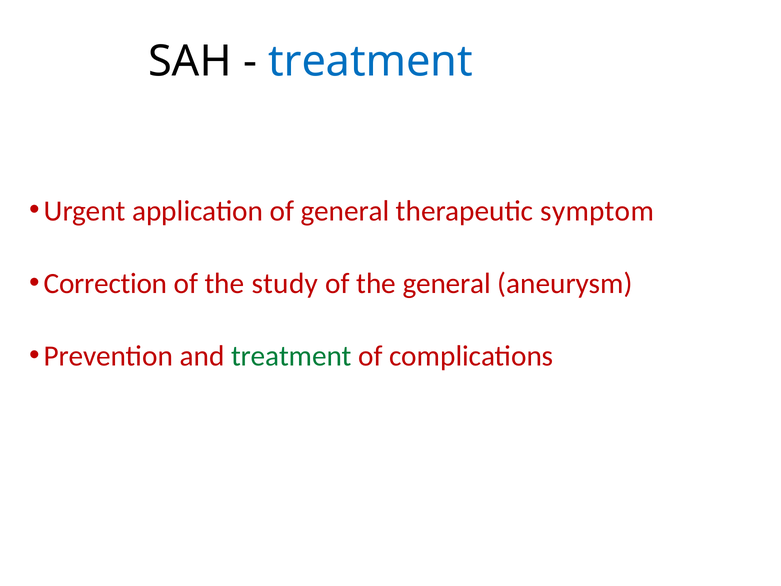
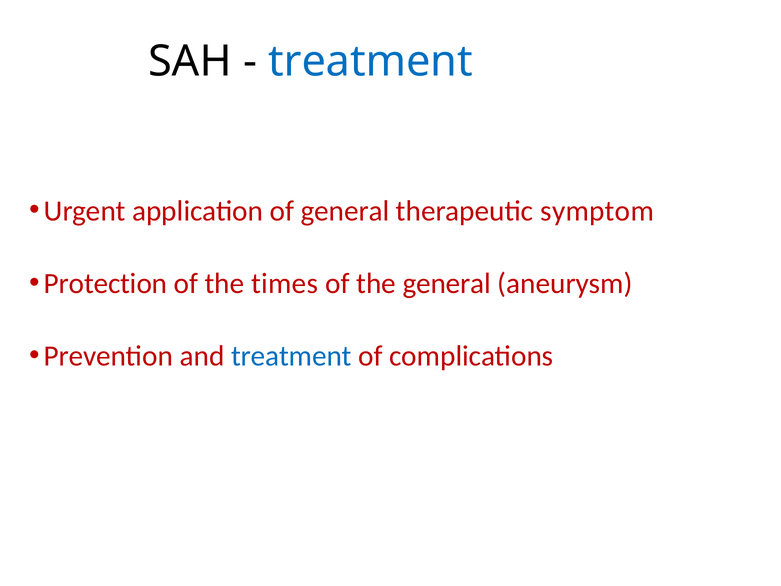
Correction: Correction -> Protection (106, 283)
study: study -> times (285, 283)
treatment colour: green -> blue (291, 356)
